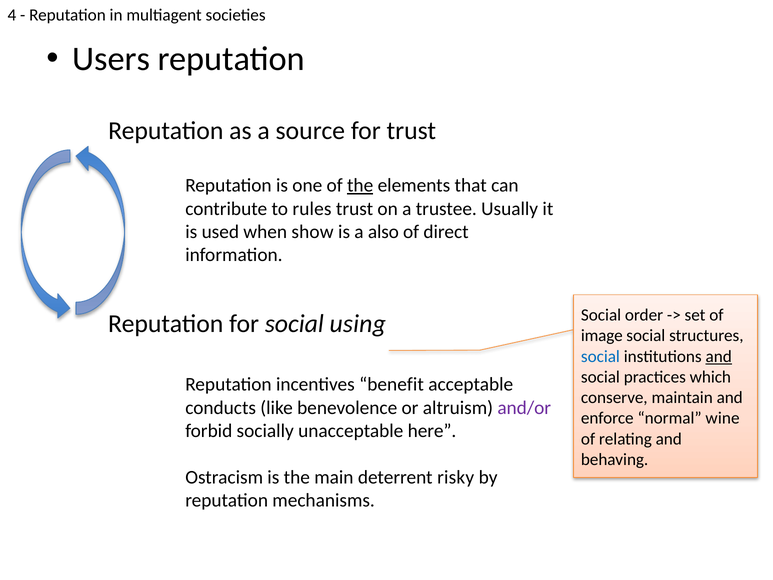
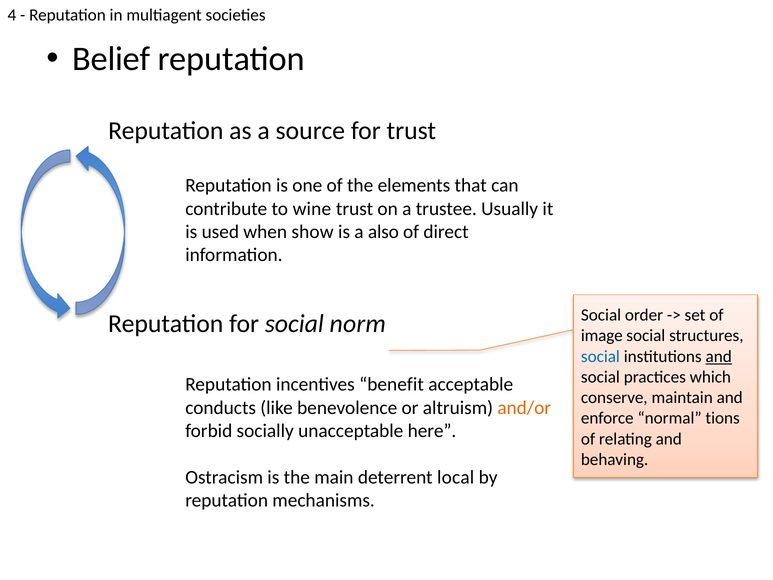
Users: Users -> Belief (111, 59)
the underline: present -> none (360, 185)
rules: rules -> wine (312, 209)
using: using -> norm (358, 324)
and/or colour: purple -> orange (524, 408)
wine: wine -> tions (723, 418)
risky: risky -> local (456, 477)
